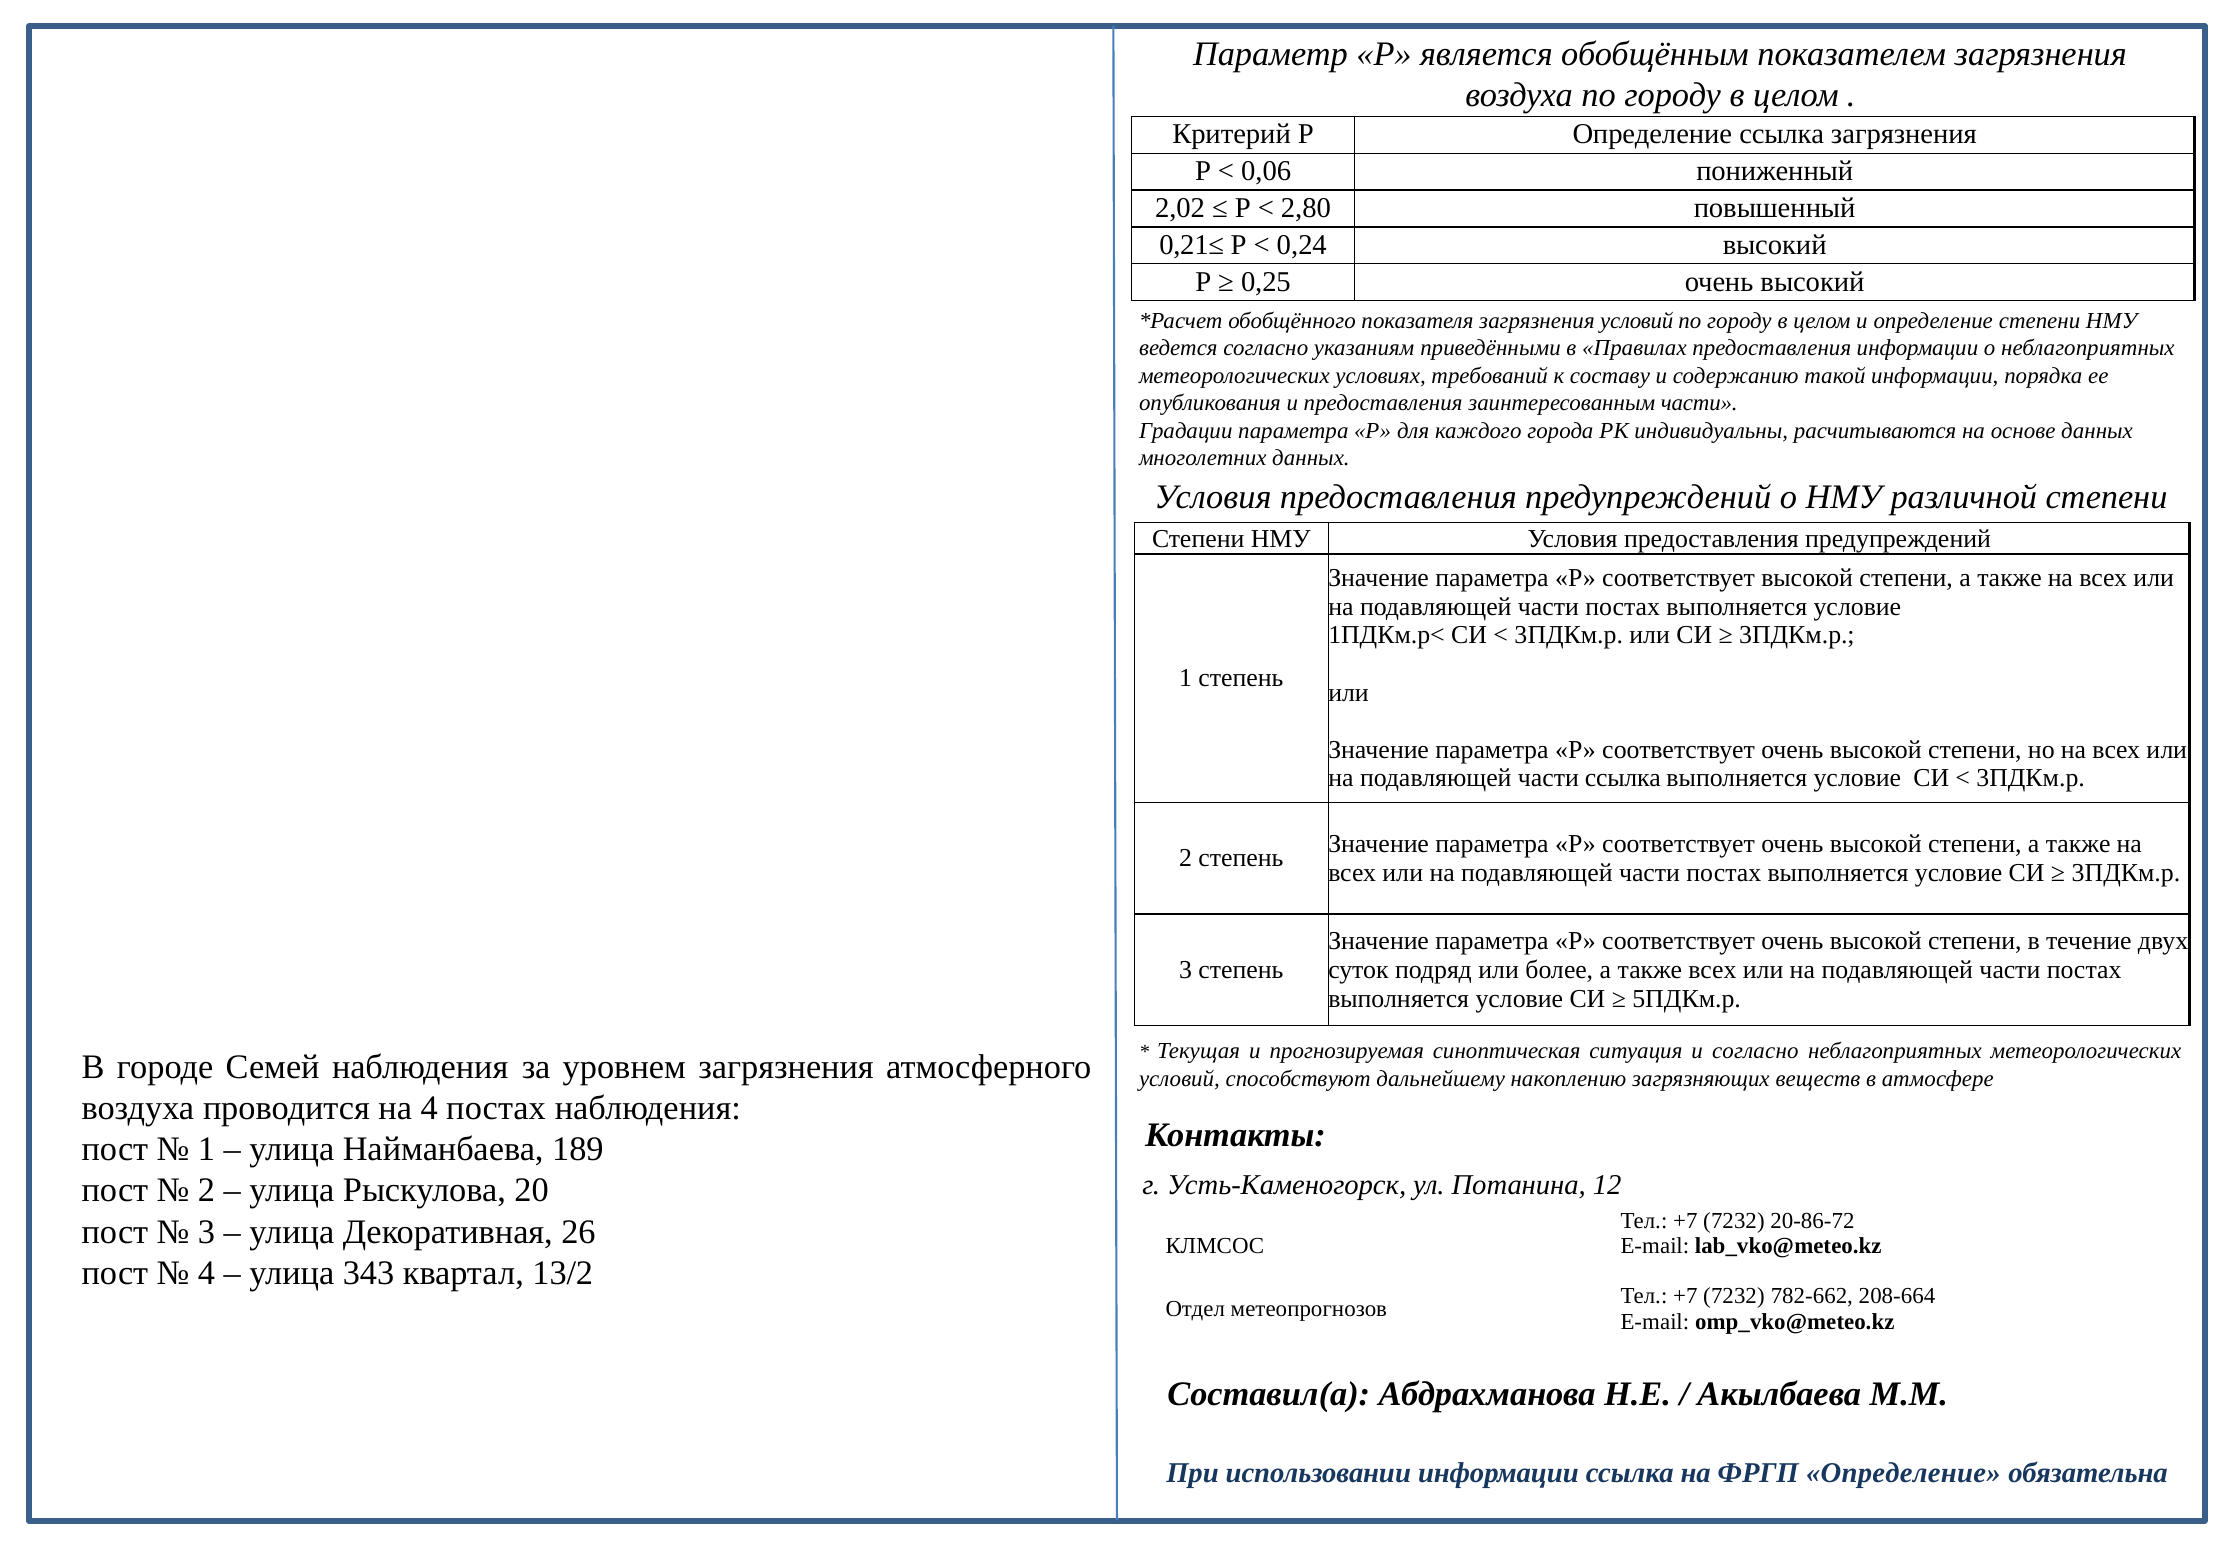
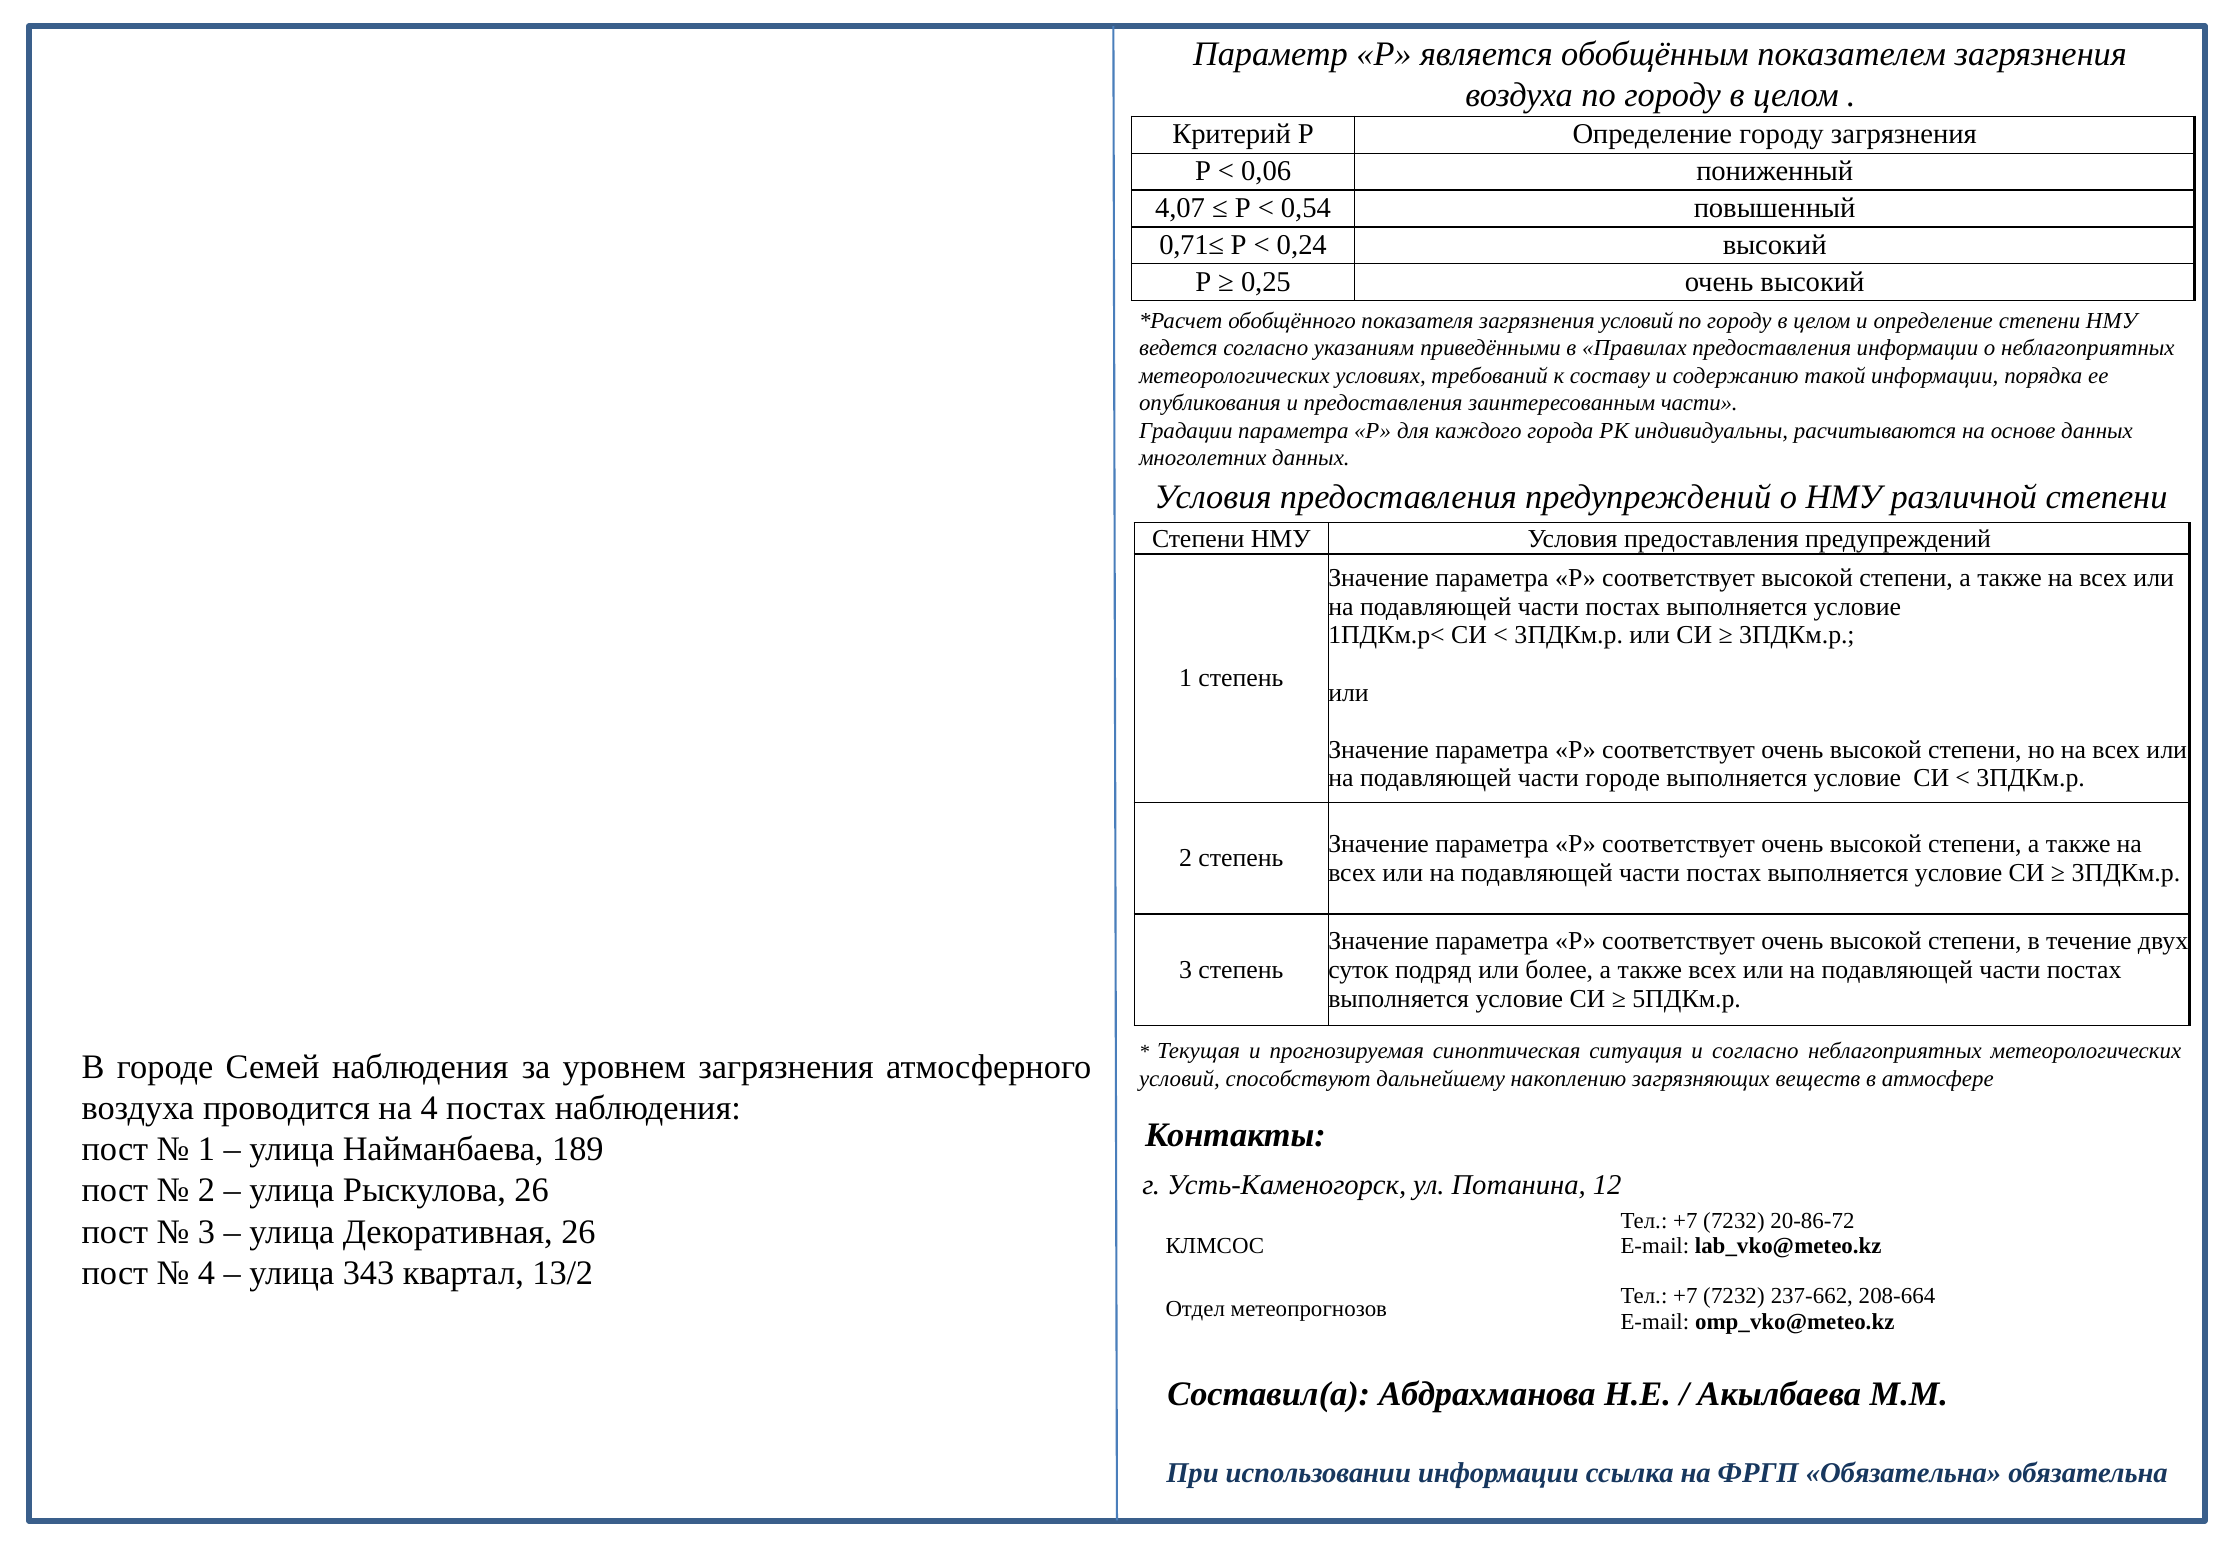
Определение ссылка: ссылка -> городу (1781, 134)
2,02: 2,02 -> 4,07 (1180, 208)
2,80: 2,80 -> 0,54 (1306, 208)
0,21≤: 0,21≤ -> 0,71≤ (1192, 245)
части ссылка: ссылка -> городе (1623, 778)
Рыскулова 20: 20 -> 26 (532, 1190)
782-662: 782-662 -> 237-662 (1812, 1296)
ФРГП Определение: Определение -> Обязательна (1904, 1473)
